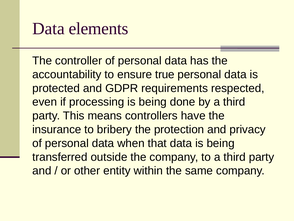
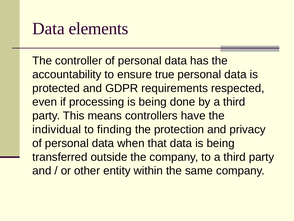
insurance: insurance -> individual (57, 129)
bribery: bribery -> finding (114, 129)
